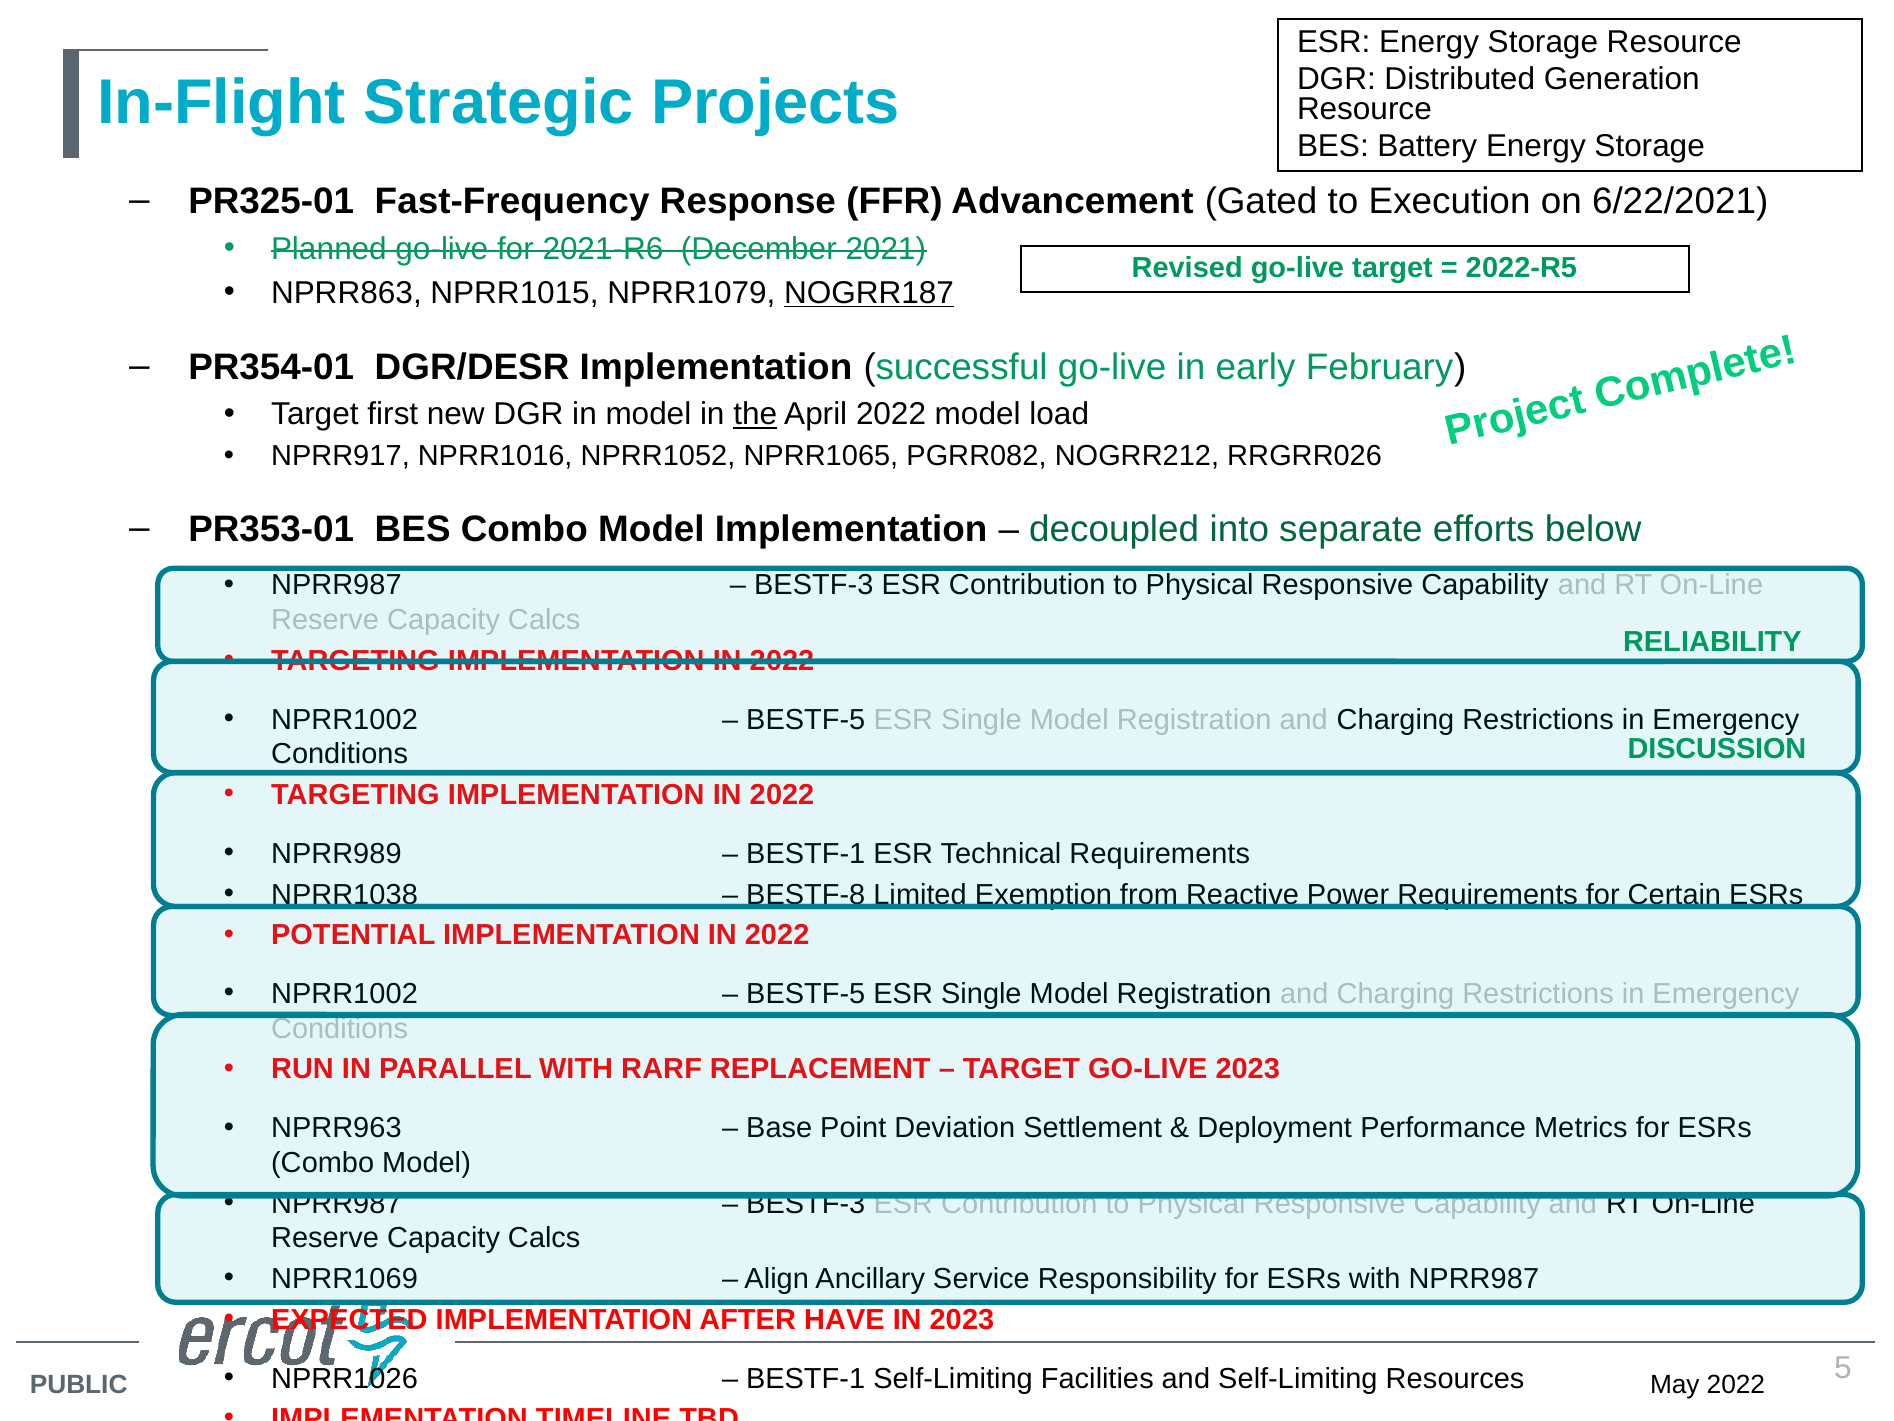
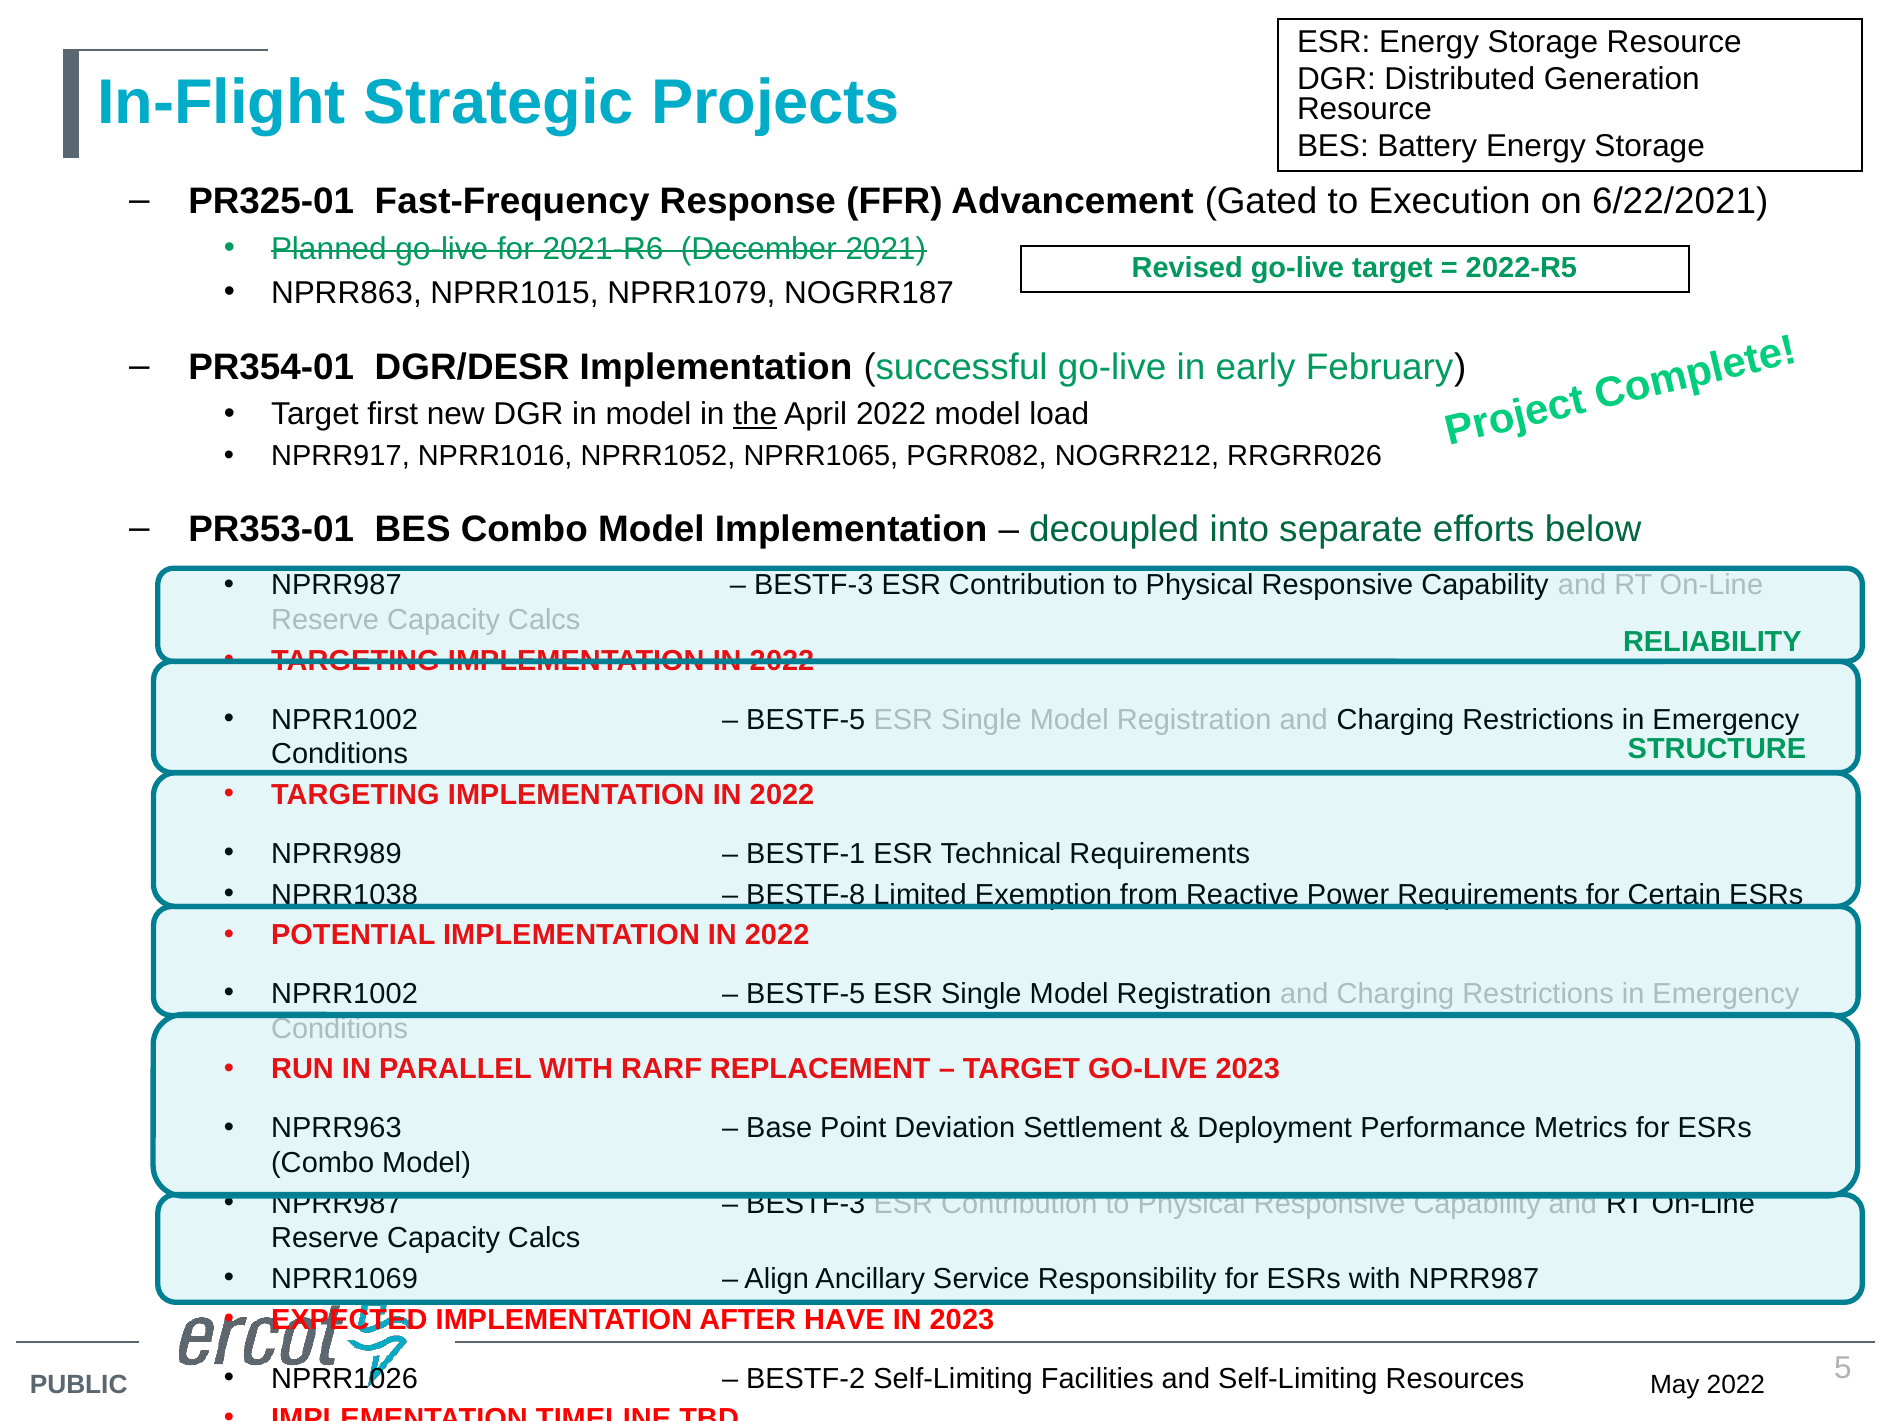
NOGRR187 underline: present -> none (869, 293)
DISCUSSION: DISCUSSION -> STRUCTURE (1717, 748)
BESTF-1: BESTF-1 -> BESTF-2 (806, 1378)
